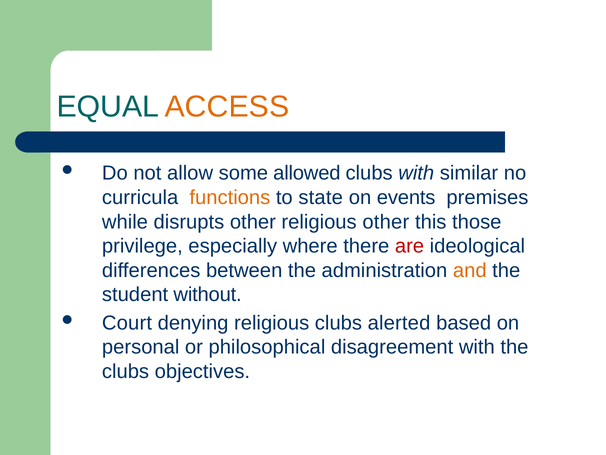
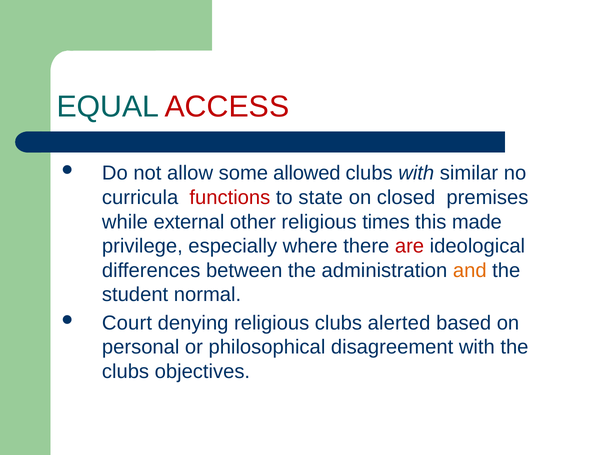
ACCESS colour: orange -> red (227, 107)
functions colour: orange -> red (230, 197)
events: events -> closed (406, 197)
disrupts: disrupts -> external (189, 222)
religious other: other -> times (386, 222)
those: those -> made (477, 222)
without: without -> normal (207, 294)
